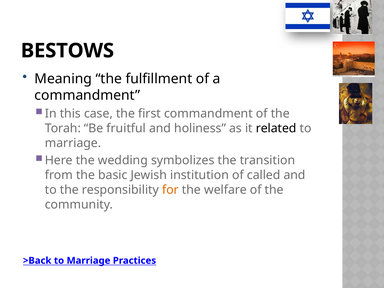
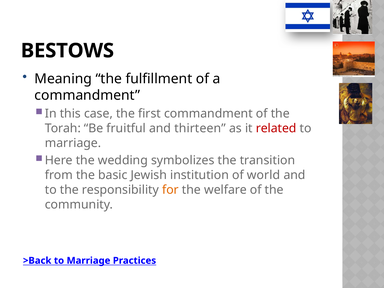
holiness: holiness -> thirteen (200, 128)
related colour: black -> red (276, 128)
called: called -> world (264, 175)
